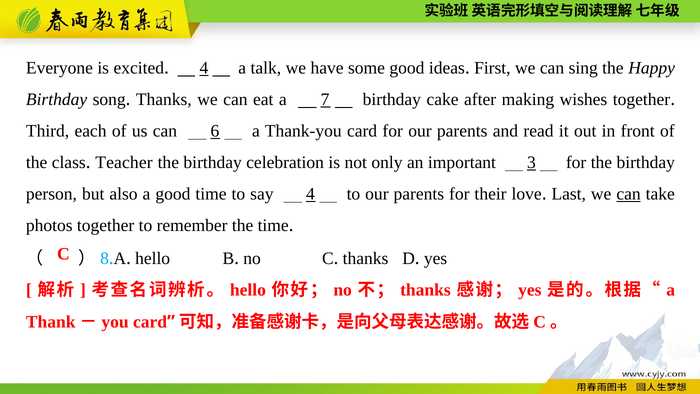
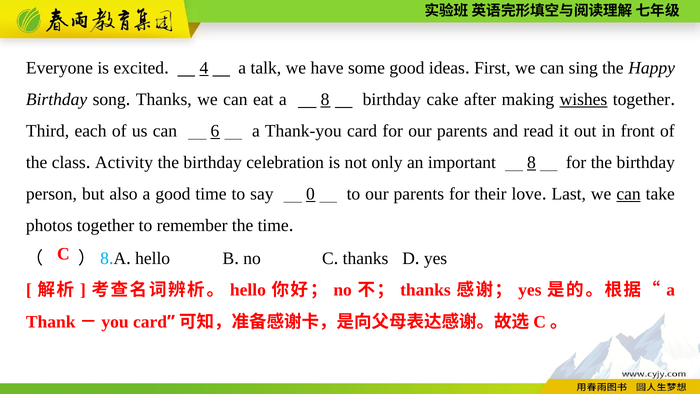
a 7: 7 -> 8 (325, 99)
wishes underline: none -> present (584, 99)
Teacher: Teacher -> Activity (124, 162)
important 3: 3 -> 8 (531, 162)
say 4: 4 -> 0 (310, 194)
